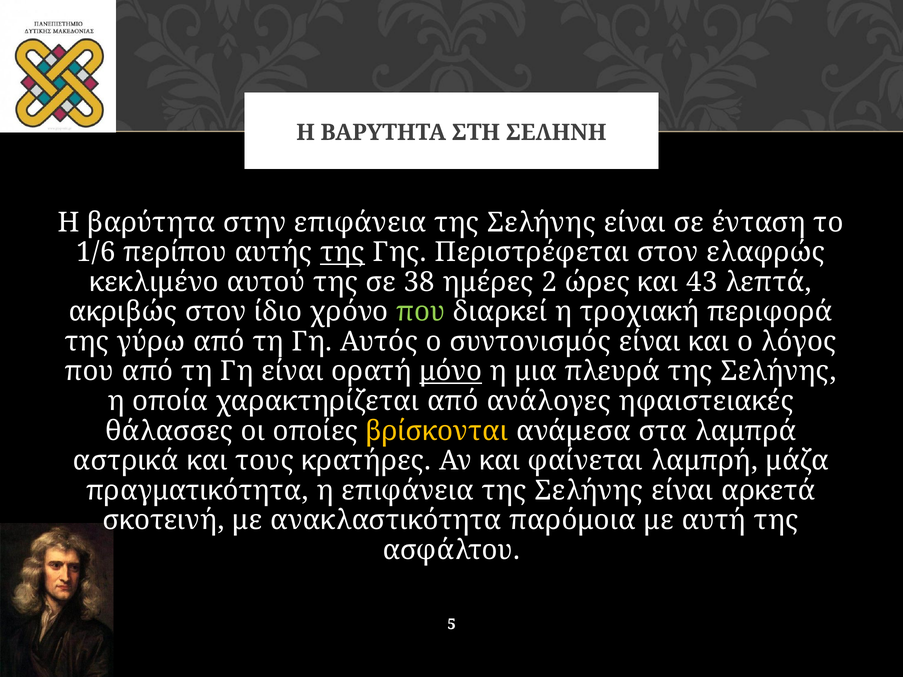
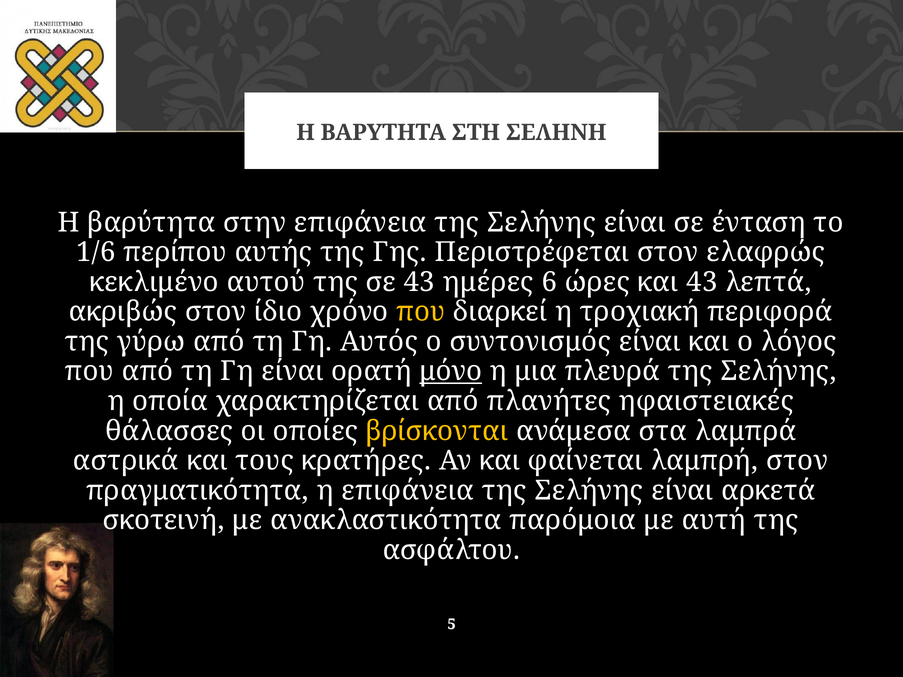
της underline: present -> none (342, 252)
σε 38: 38 -> 43 (419, 282)
2: 2 -> 6 (549, 282)
που colour: light green -> yellow (421, 312)
ανάλογες: ανάλογες -> πλανήτες (549, 401)
λαμπρή μάζα: μάζα -> στον (797, 461)
